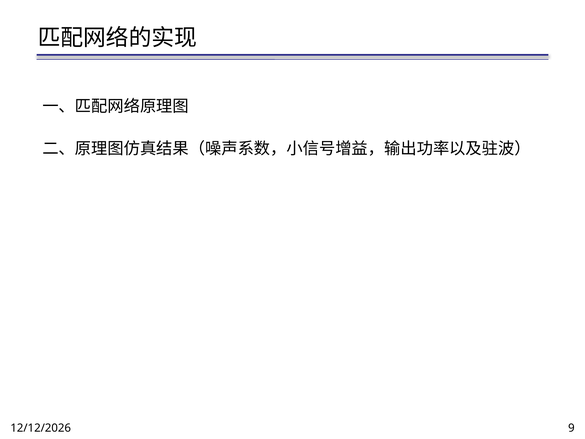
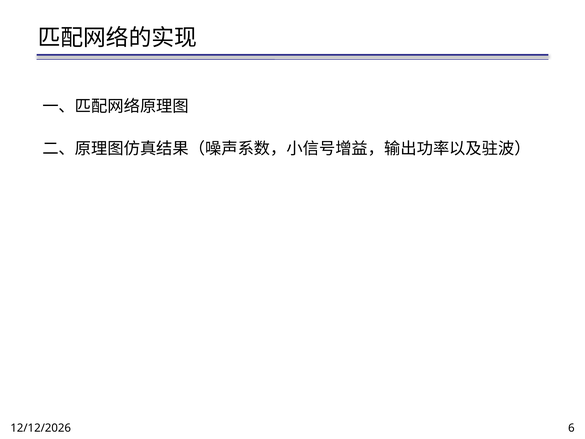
9: 9 -> 6 (571, 428)
